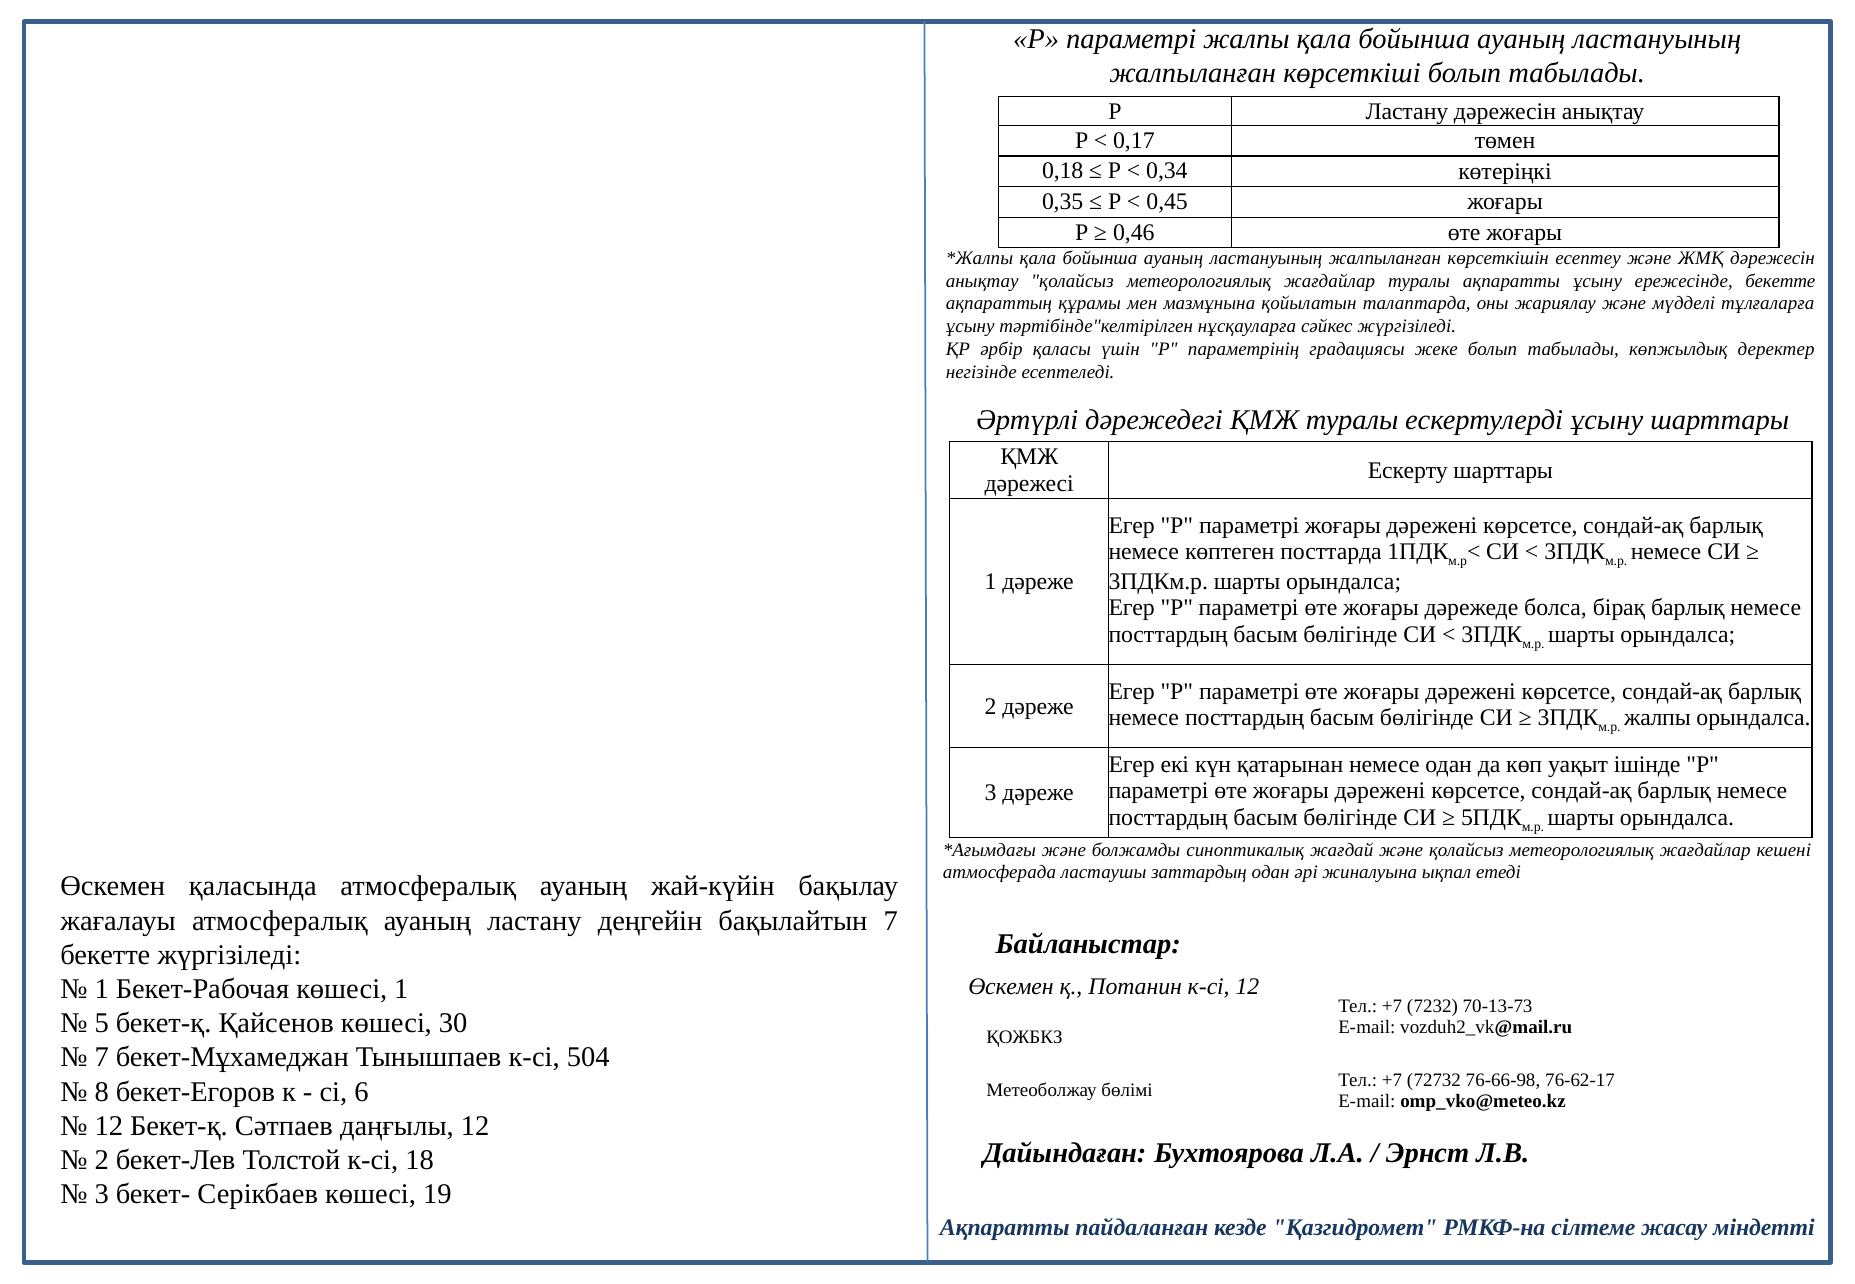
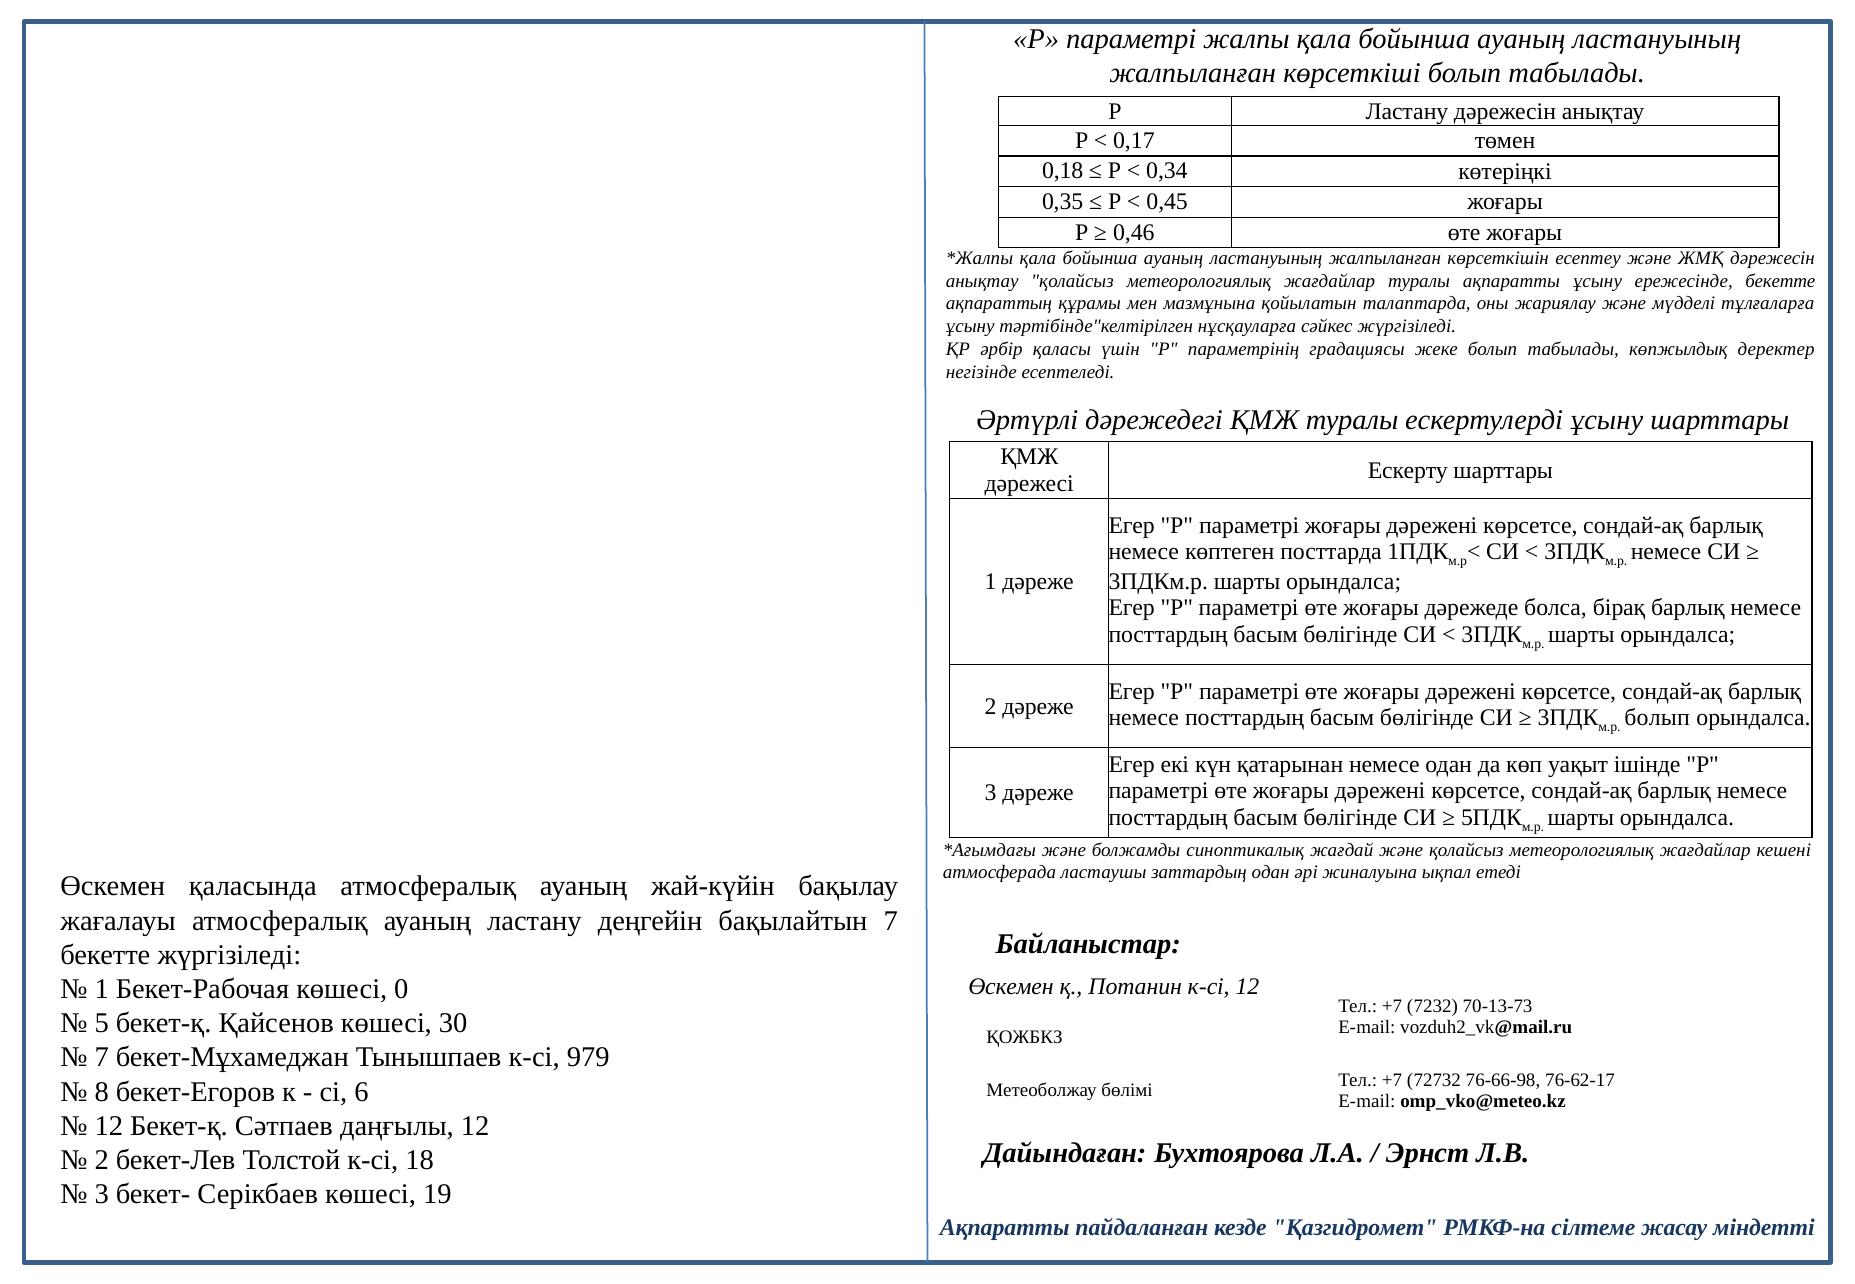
жалпы: жалпы -> болып (1657, 718)
көшесі 1: 1 -> 0 (401, 989)
504: 504 -> 979 (588, 1058)
